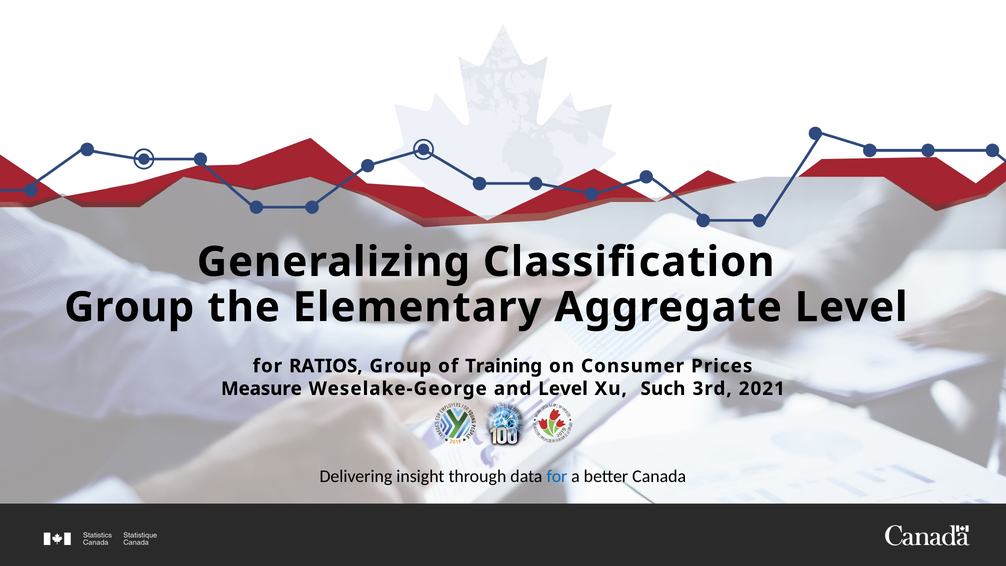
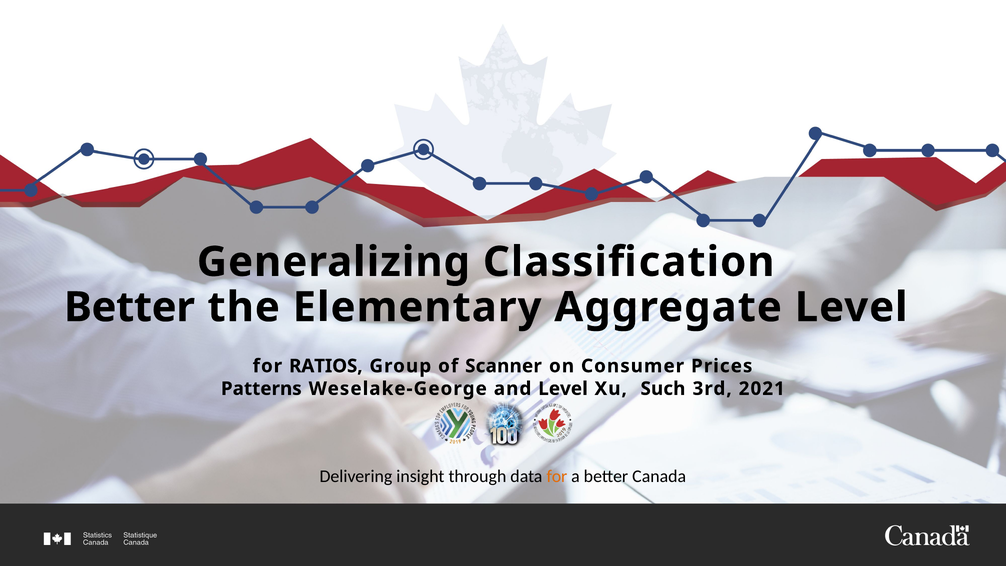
Group: Group -> Better (130, 307)
Training: Training -> Scanner (503, 366)
Measure: Measure -> Patterns (261, 389)
for colour: blue -> orange (557, 476)
